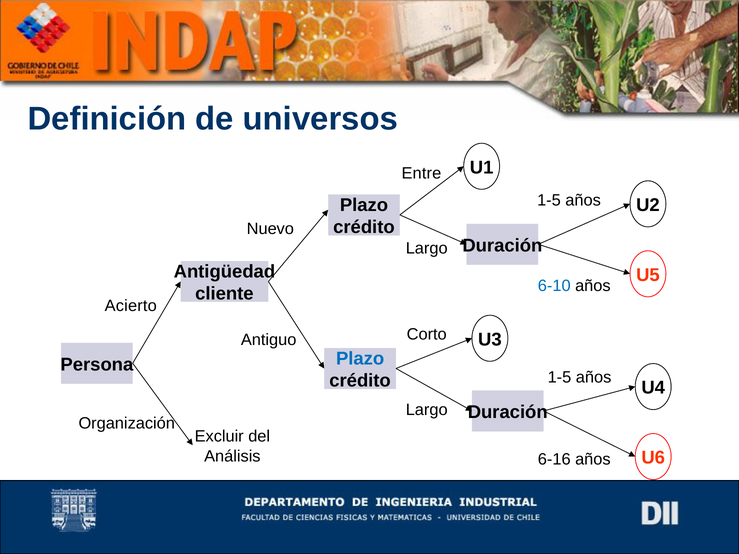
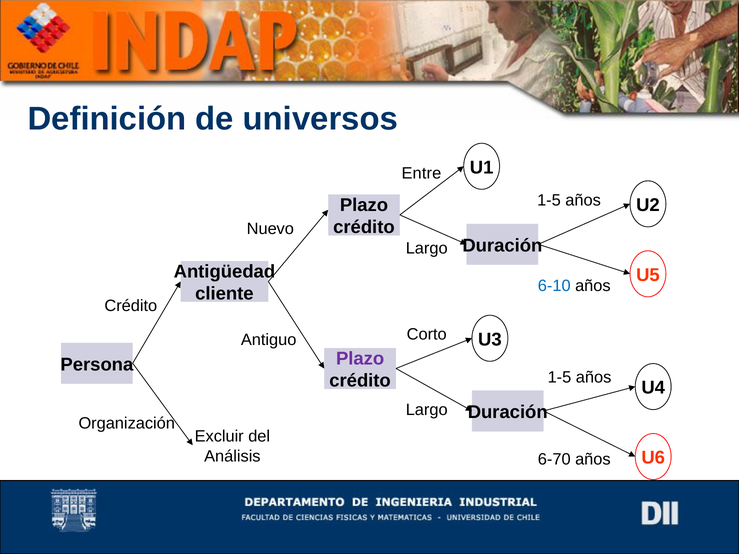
Acierto: Acierto -> Crédito (131, 306)
Plazo colour: blue -> purple (360, 359)
6-16: 6-16 -> 6-70 (554, 459)
